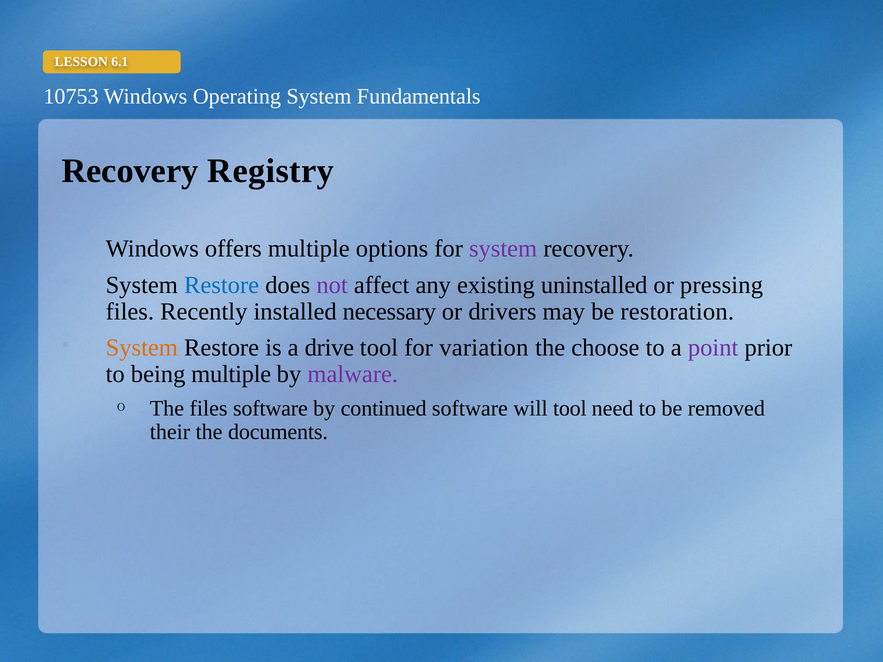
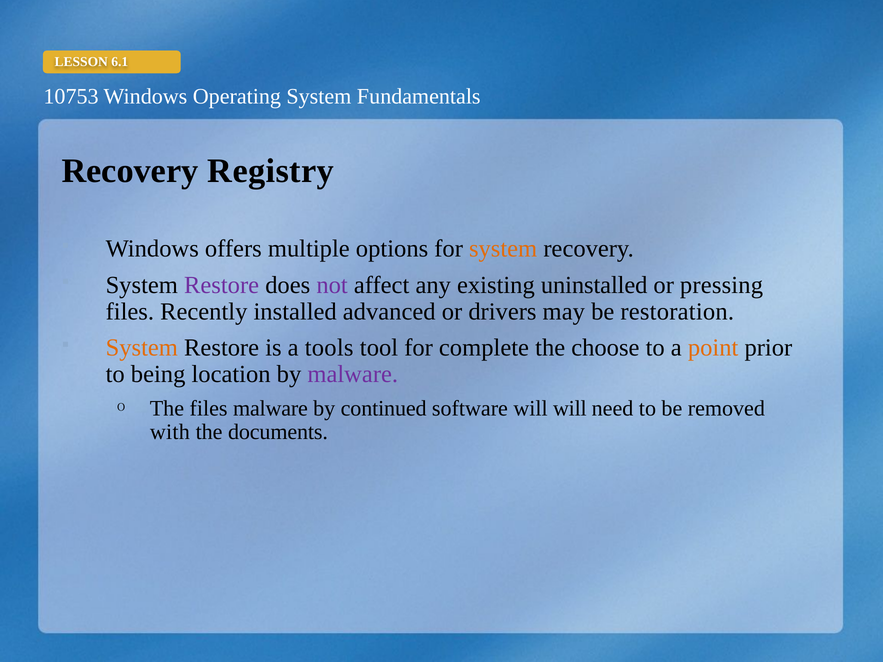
system colour: purple -> orange (503, 249)
Restore colour: blue -> purple (222, 285)
necessary: necessary -> advanced (389, 312)
drive: drive -> tools (329, 348)
variation: variation -> complete (484, 348)
point colour: purple -> orange (713, 348)
being multiple: multiple -> location (231, 375)
files software: software -> malware (270, 409)
will tool: tool -> will (570, 409)
their: their -> with (170, 432)
